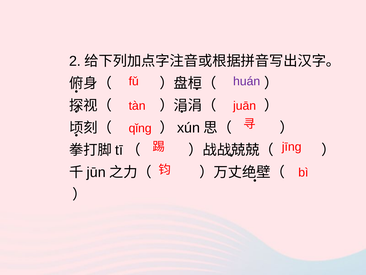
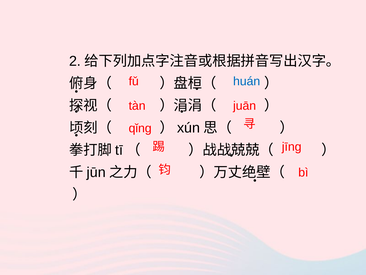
huán colour: purple -> blue (247, 81)
